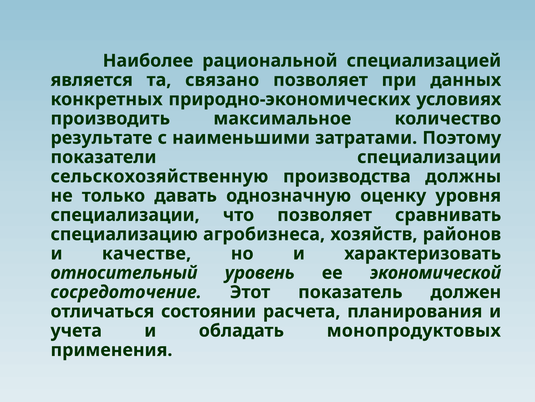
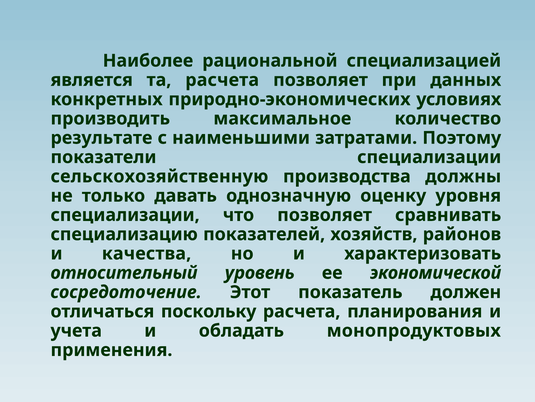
та связано: связано -> расчета (222, 80)
агробизнеса: агробизнеса -> показателей (264, 234)
качестве: качестве -> качества (147, 253)
состоянии: состоянии -> поскольку (209, 311)
